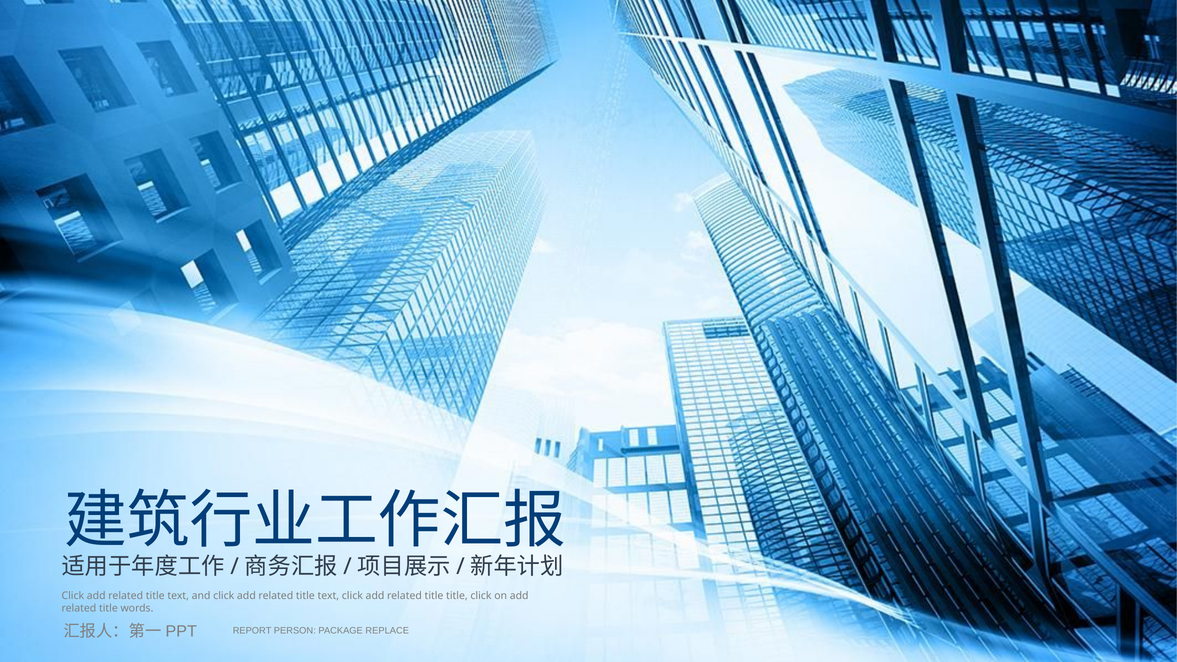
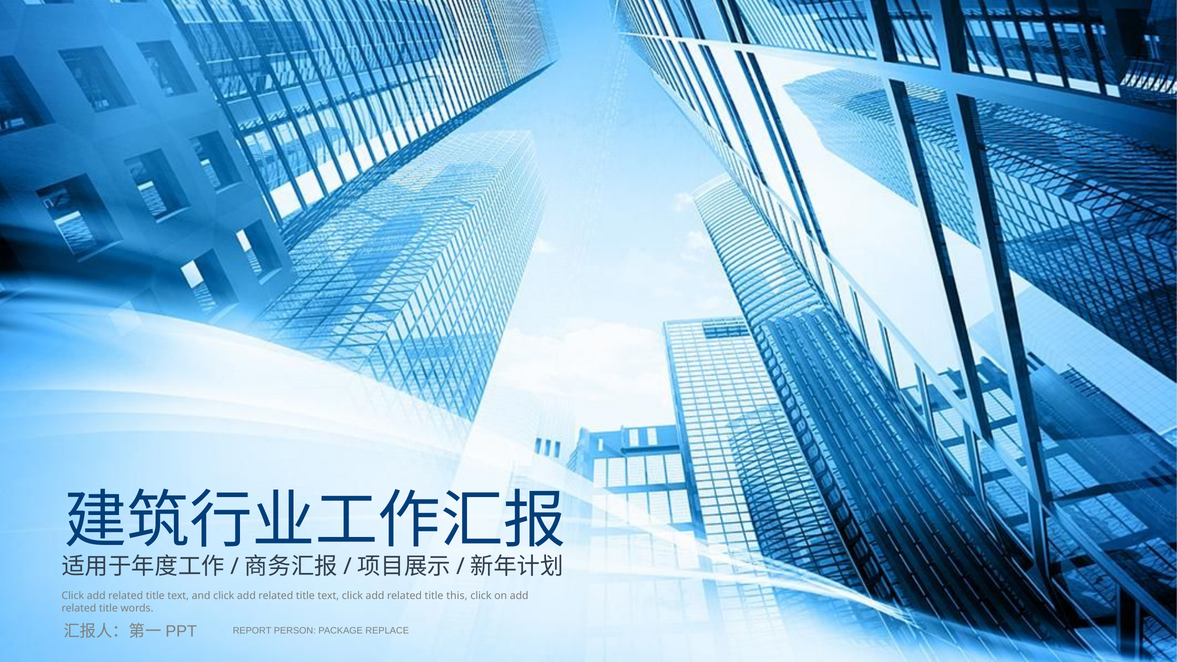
title title: title -> this (457, 596)
